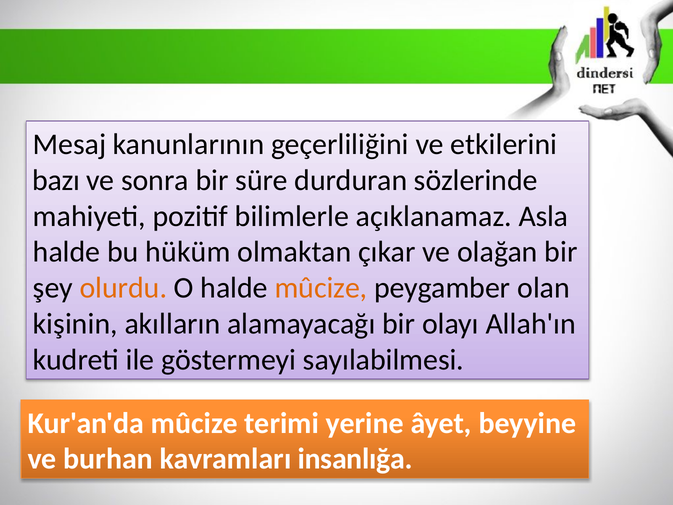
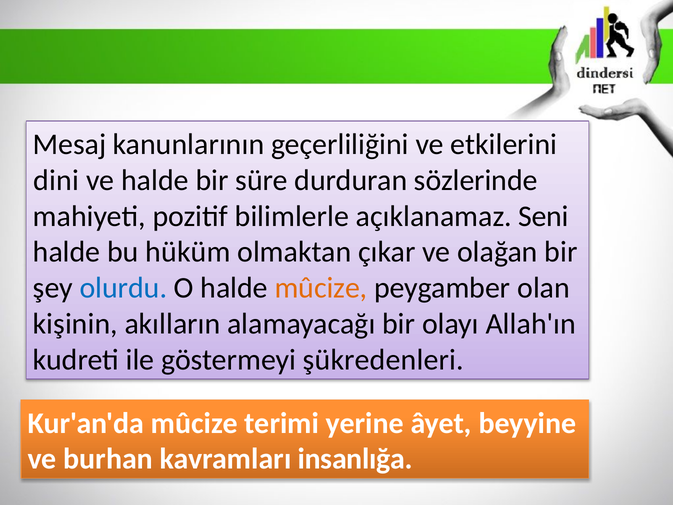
bazı: bazı -> dini (56, 180)
ve sonra: sonra -> halde (155, 180)
Asla: Asla -> Seni (543, 216)
olurdu colour: orange -> blue (123, 288)
sayılabilmesi: sayılabilmesi -> şükredenleri (383, 360)
